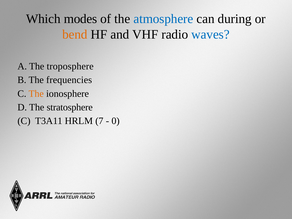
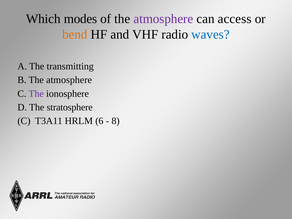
atmosphere colour: blue -> purple (163, 19)
during: during -> access (235, 19)
troposphere: troposphere -> transmitting (70, 66)
B The frequencies: frequencies -> atmosphere (69, 80)
The colour: orange -> purple (36, 94)
7: 7 -> 6 (99, 121)
0: 0 -> 8 (116, 121)
